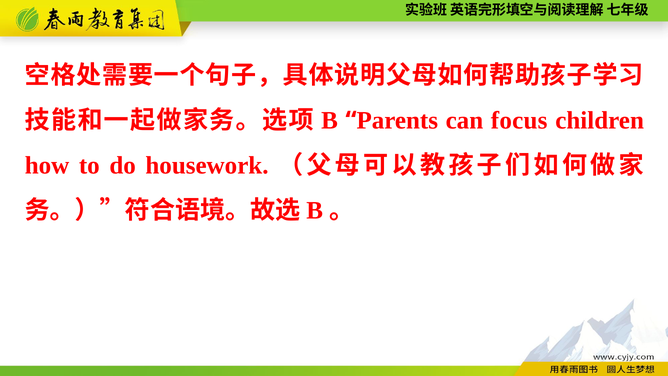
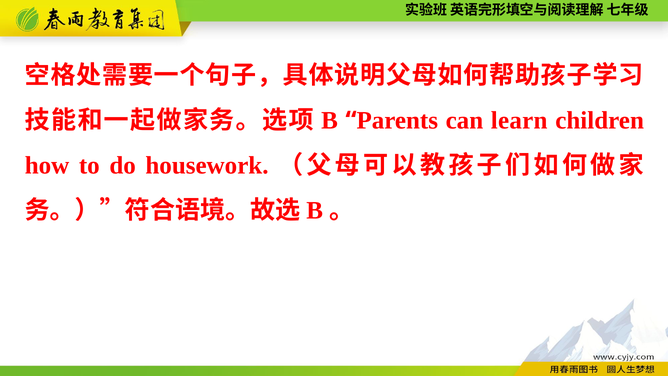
focus: focus -> learn (519, 120)
